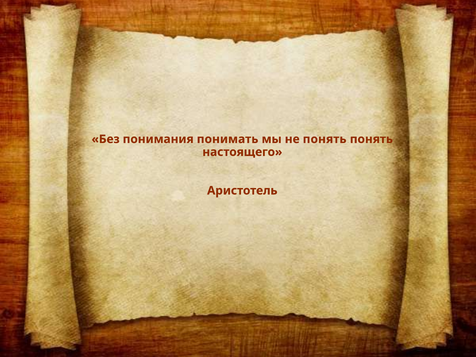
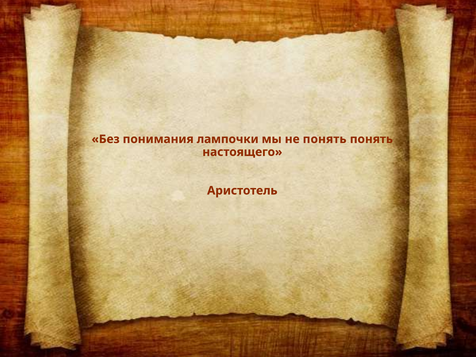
понимать: понимать -> лампочки (228, 139)
